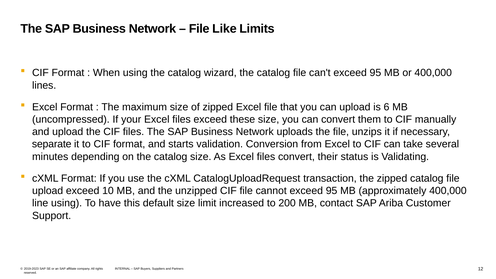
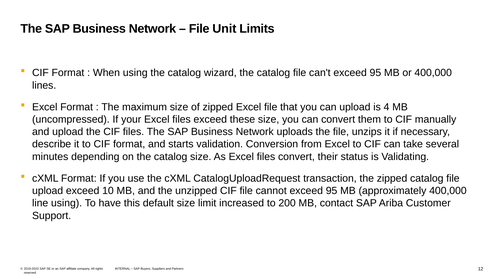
Like: Like -> Unit (224, 29)
6: 6 -> 4 (387, 107)
separate: separate -> describe (52, 144)
